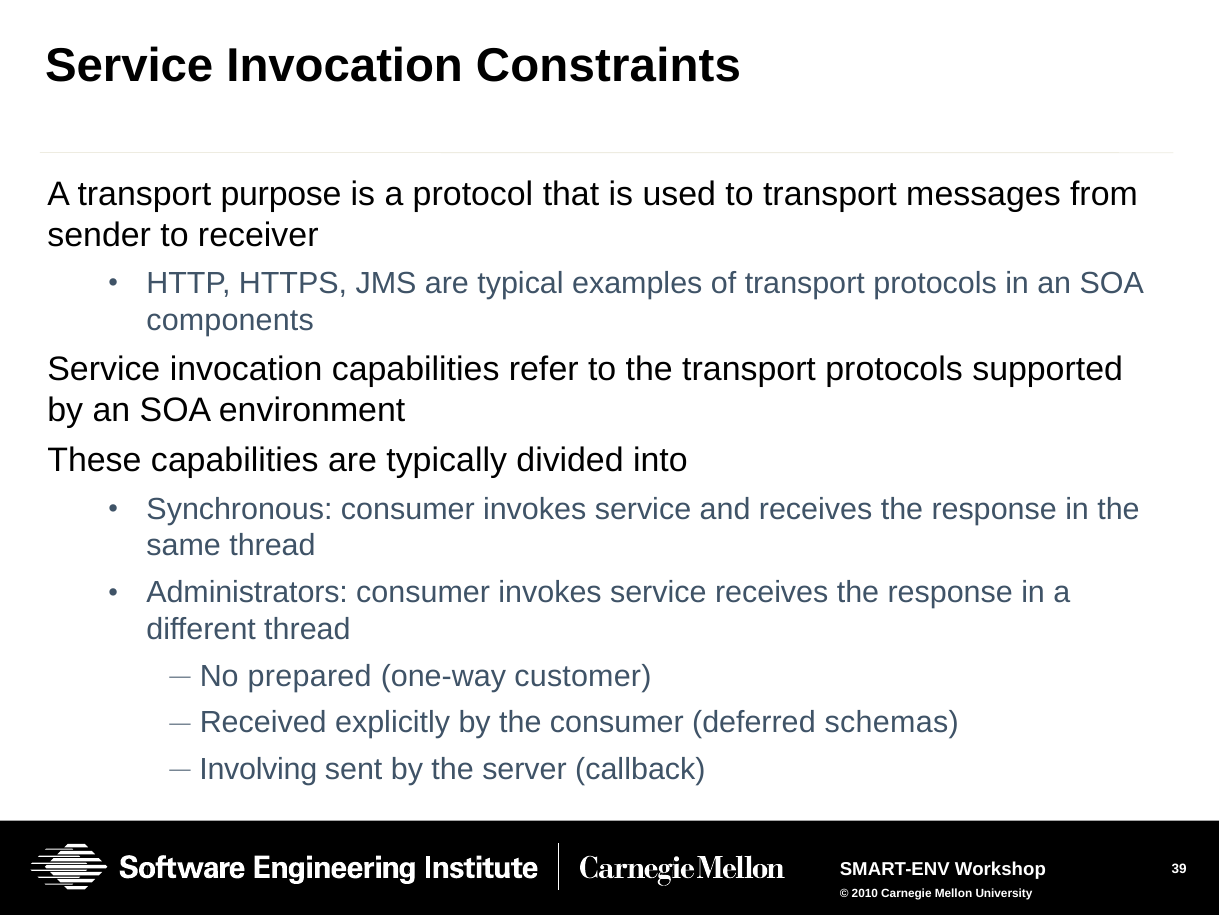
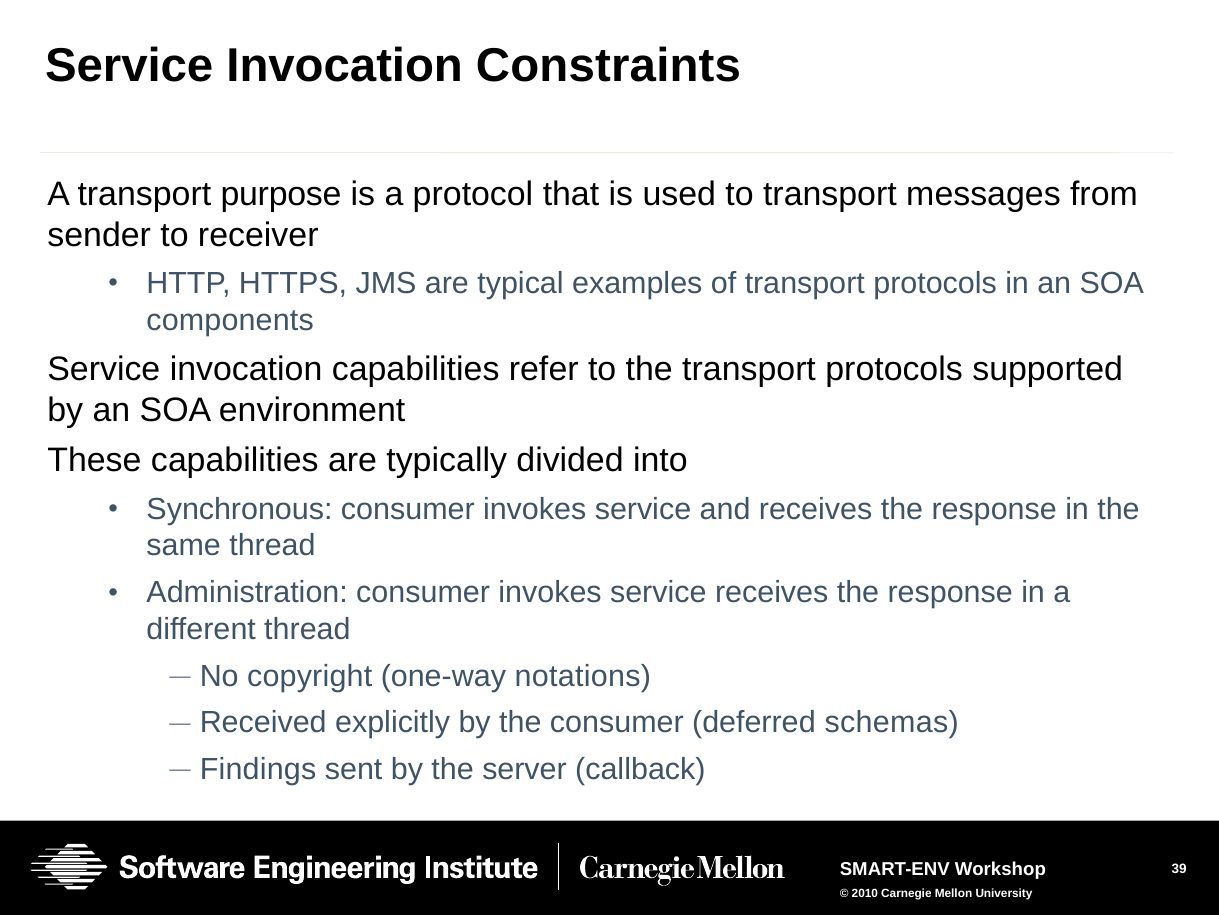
Administrators: Administrators -> Administration (247, 592)
prepared: prepared -> copyright (310, 676)
customer: customer -> notations (583, 676)
Involving: Involving -> Findings (258, 769)
